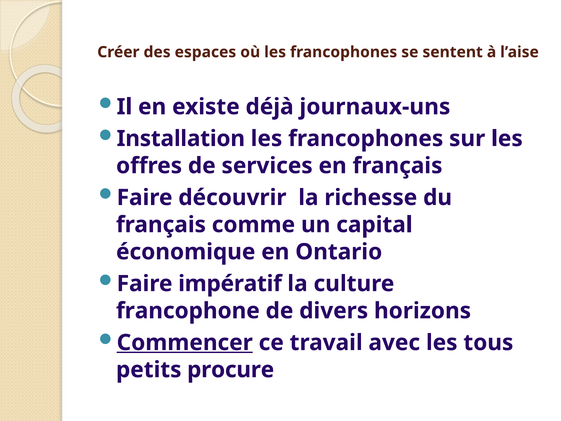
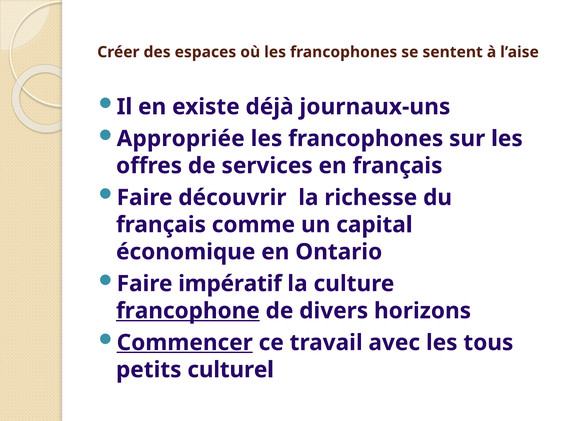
Installation: Installation -> Appropriée (181, 139)
francophone underline: none -> present (188, 311)
procure: procure -> culturel (231, 370)
